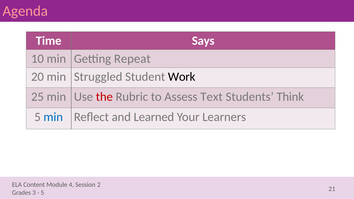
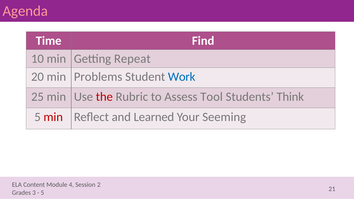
Says: Says -> Find (203, 41)
Struggled: Struggled -> Problems (98, 77)
Work colour: black -> blue (182, 77)
Text: Text -> Tool (212, 97)
min colour: blue -> red (53, 117)
Learners: Learners -> Seeming (224, 117)
